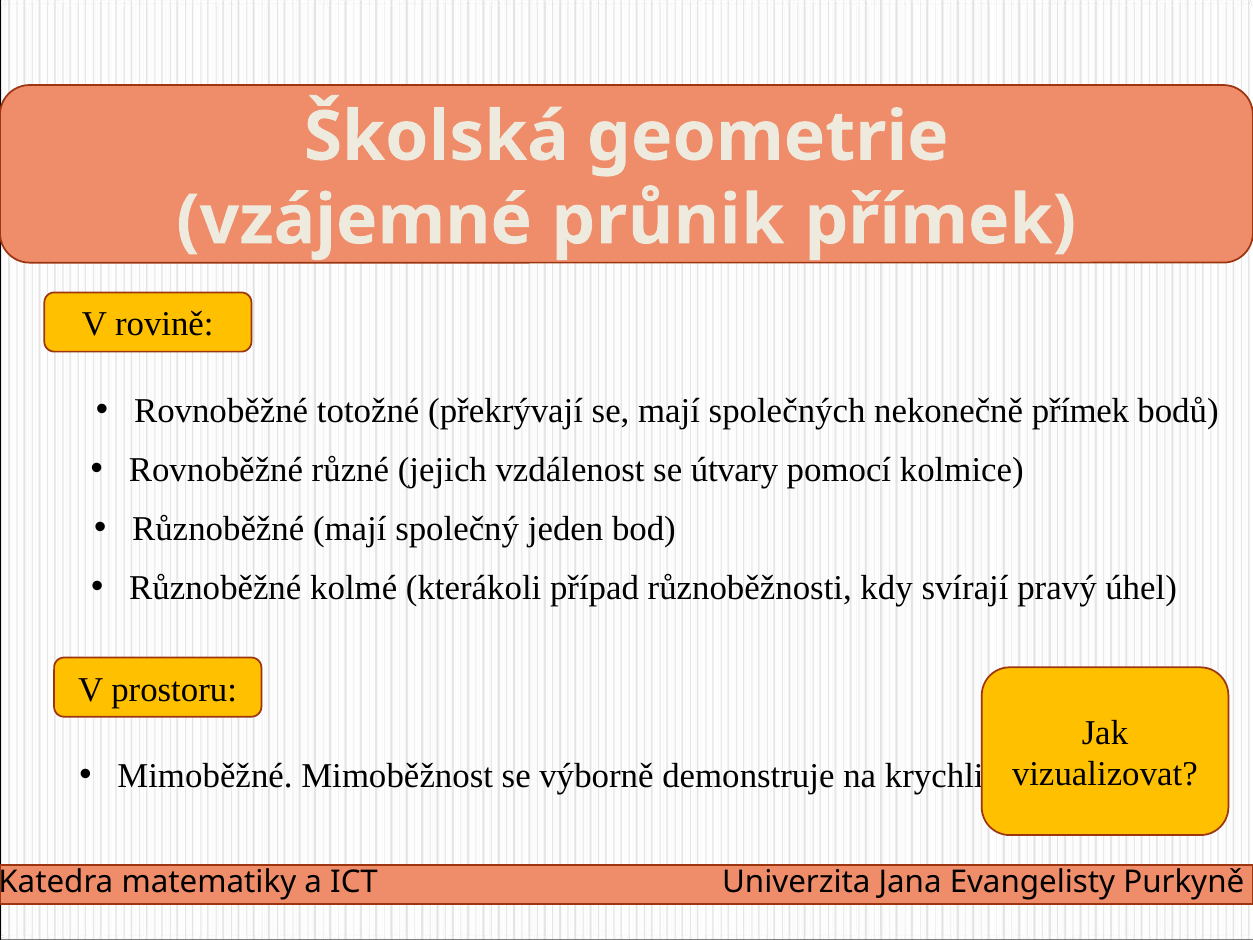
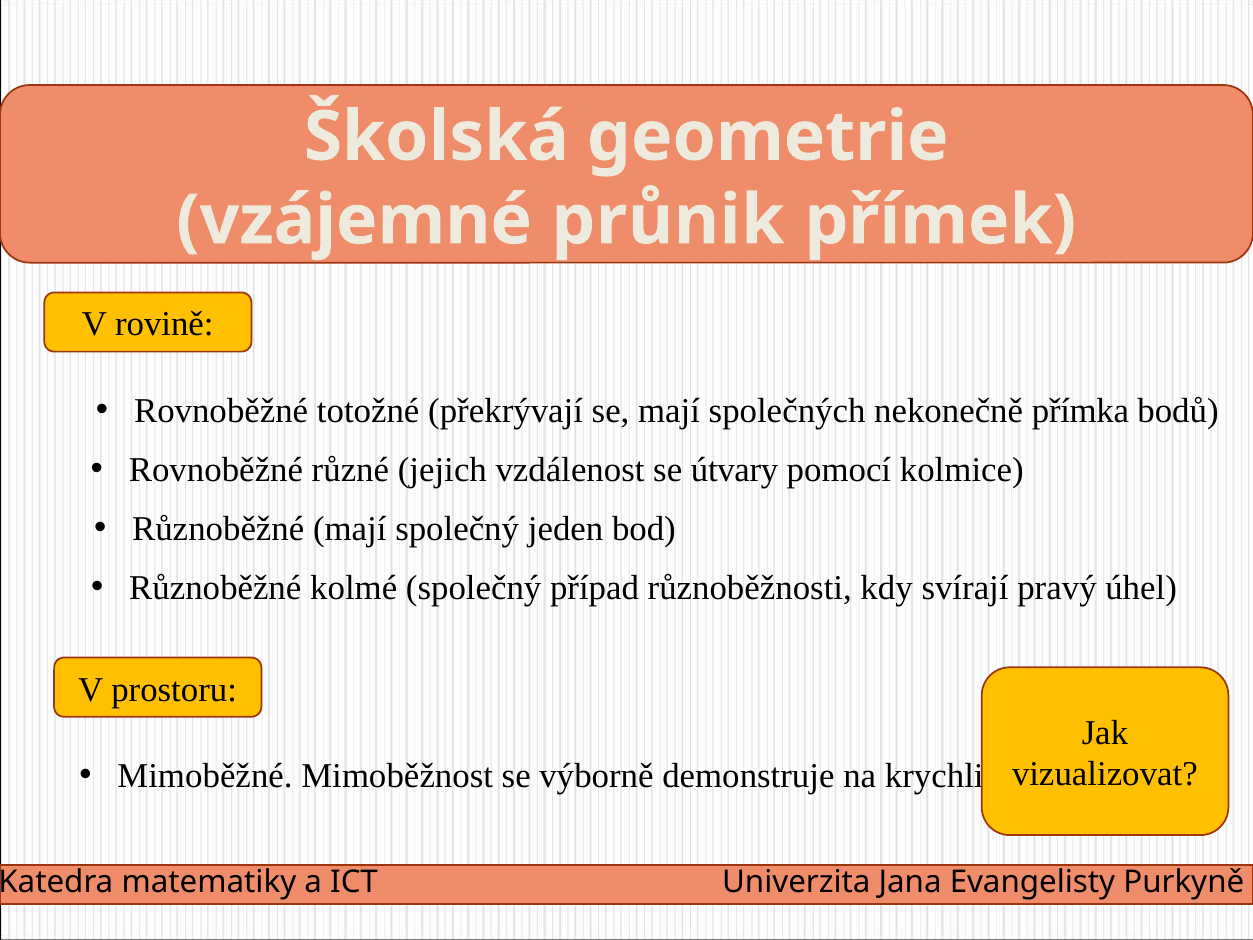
nekonečně přímek: přímek -> přímka (1080, 411)
kolmé kterákoli: kterákoli -> společný (474, 588)
